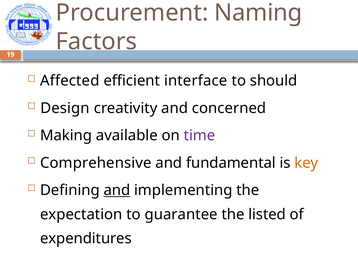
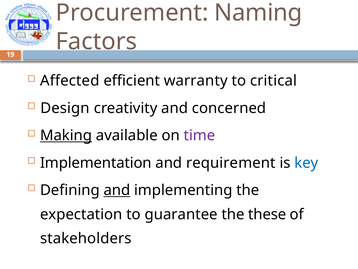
interface: interface -> warranty (196, 81)
should: should -> critical (274, 81)
Making underline: none -> present (66, 135)
Comprehensive: Comprehensive -> Implementation (96, 163)
fundamental: fundamental -> requirement (231, 163)
key colour: orange -> blue (306, 163)
listed: listed -> these (267, 214)
expenditures: expenditures -> stakeholders (86, 238)
